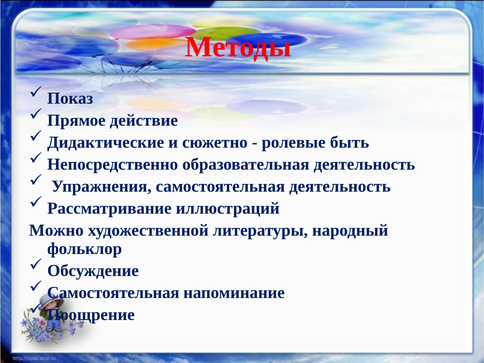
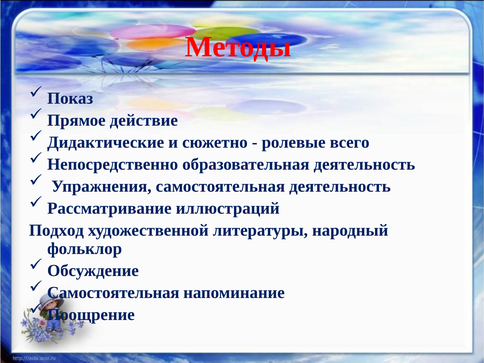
быть: быть -> всего (350, 142)
Можно: Можно -> Подход (56, 230)
